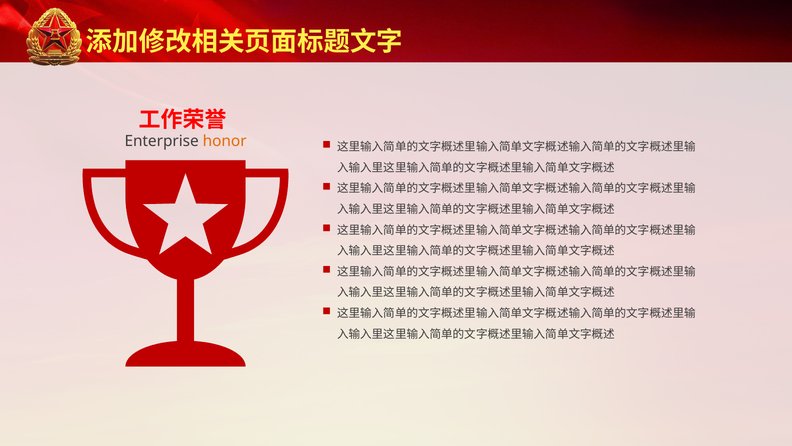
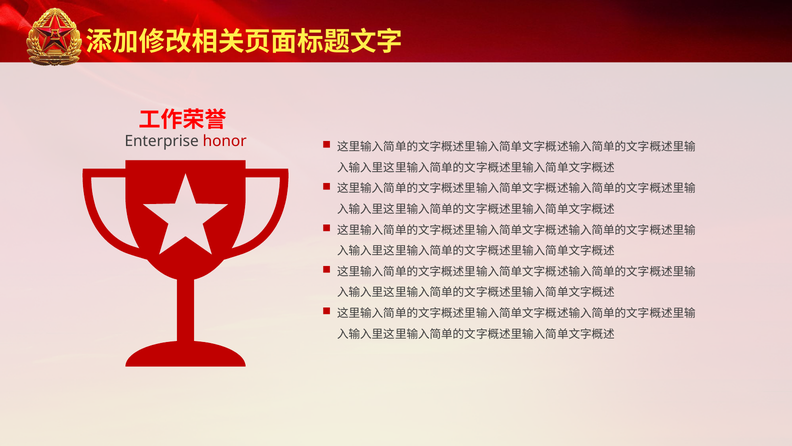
honor colour: orange -> red (225, 141)
